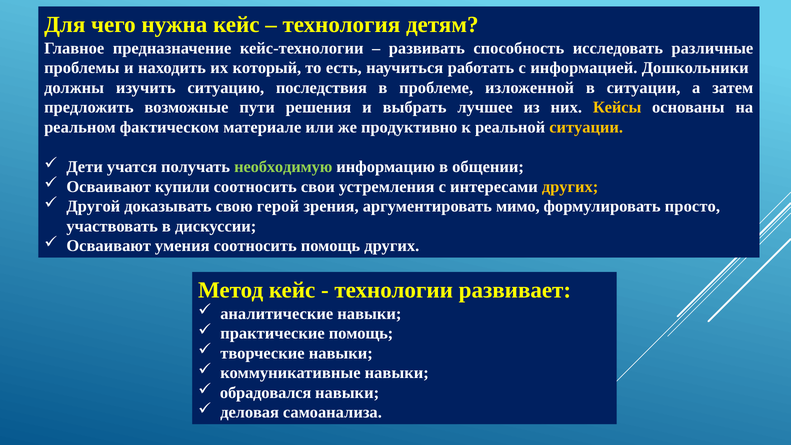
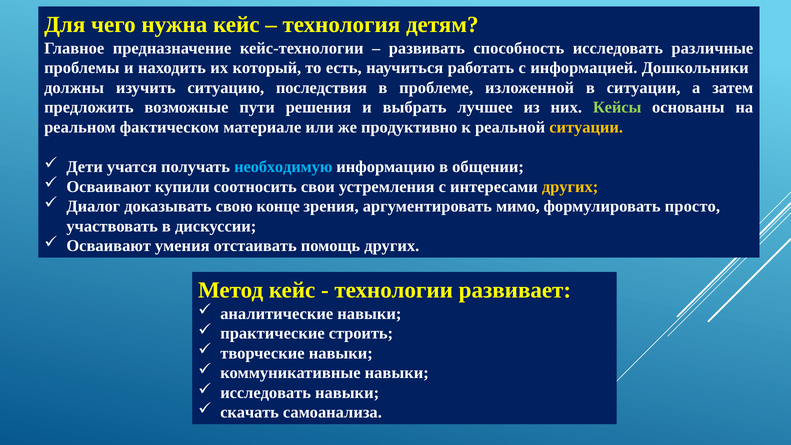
Кейсы colour: yellow -> light green (617, 107)
необходимую colour: light green -> light blue (283, 167)
Другой: Другой -> Диалог (93, 206)
герой: герой -> конце (278, 206)
умения соотносить: соотносить -> отстаивать (255, 246)
практические помощь: помощь -> строить (361, 333)
обрадовался: обрадовался -> исследовать (266, 393)
деловая: деловая -> скачать (250, 412)
